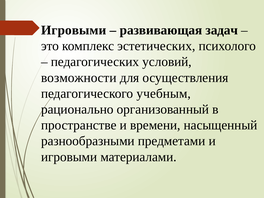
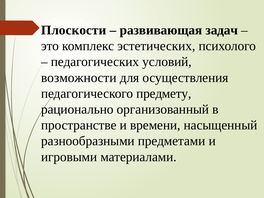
Игровыми: Игровыми -> Плоскости (74, 30)
учебным: учебным -> предмету (164, 93)
